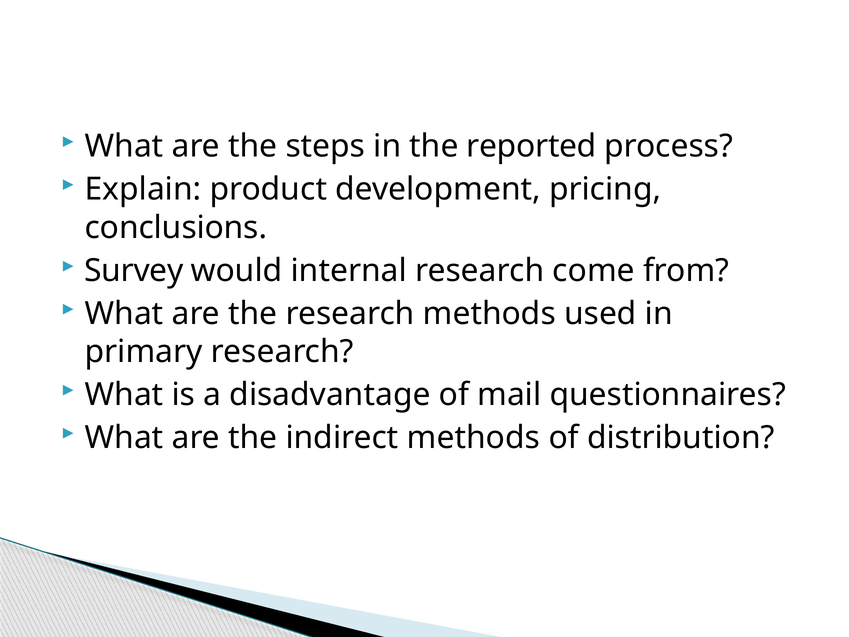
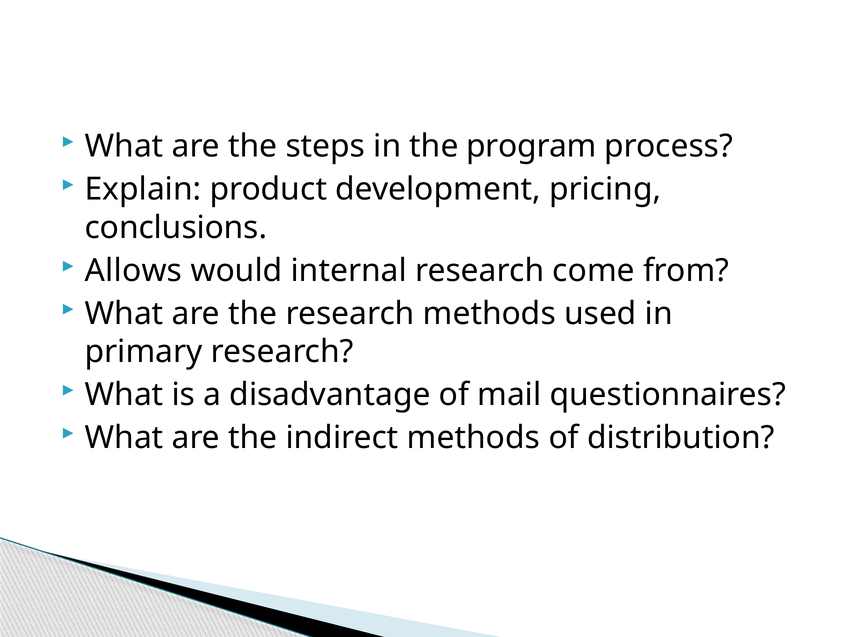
reported: reported -> program (531, 146)
Survey: Survey -> Allows (133, 271)
